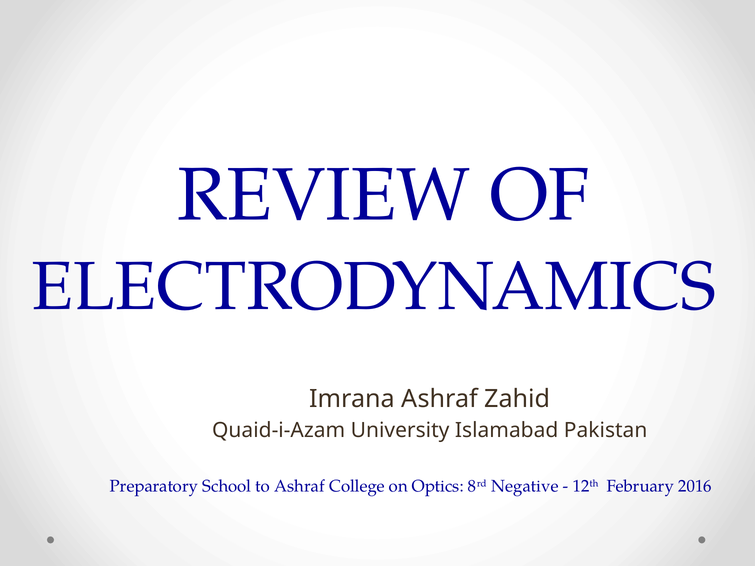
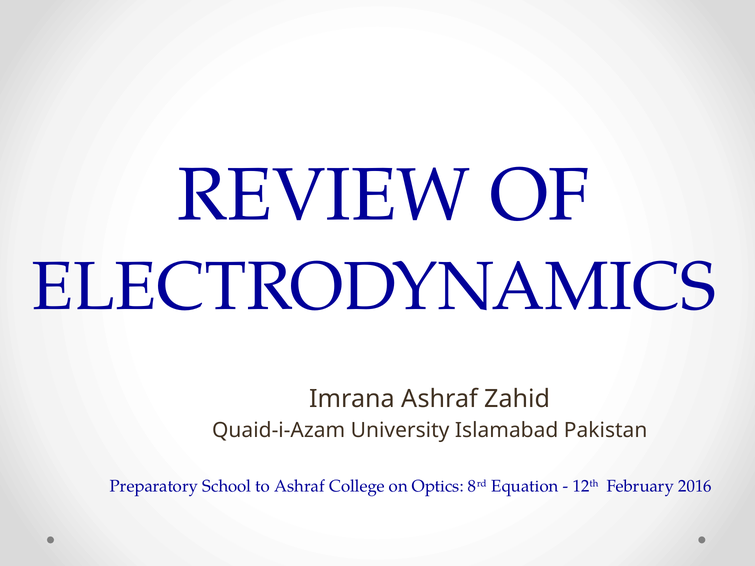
Negative: Negative -> Equation (525, 486)
